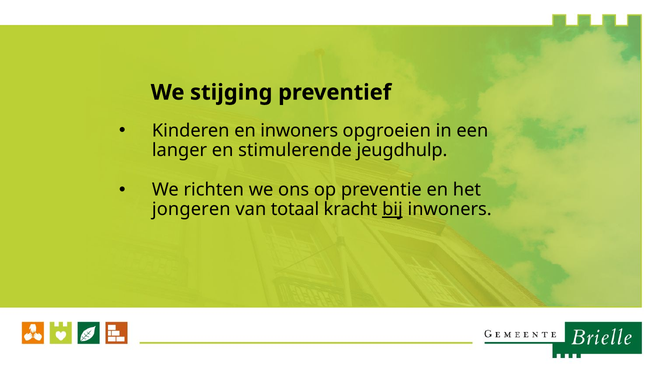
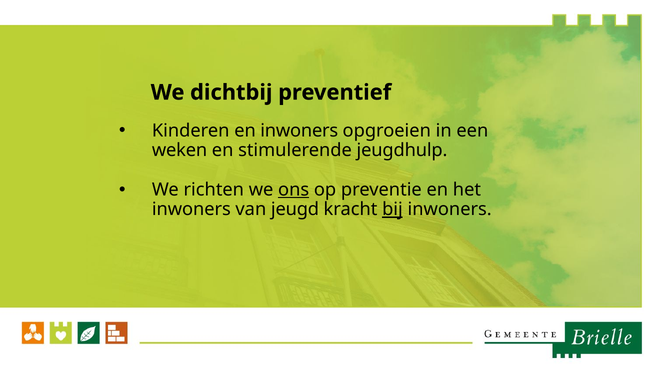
stijging: stijging -> dichtbij (231, 92)
langer: langer -> weken (180, 150)
ons underline: none -> present (294, 190)
jongeren: jongeren -> inwoners (191, 209)
totaal: totaal -> jeugd (295, 209)
